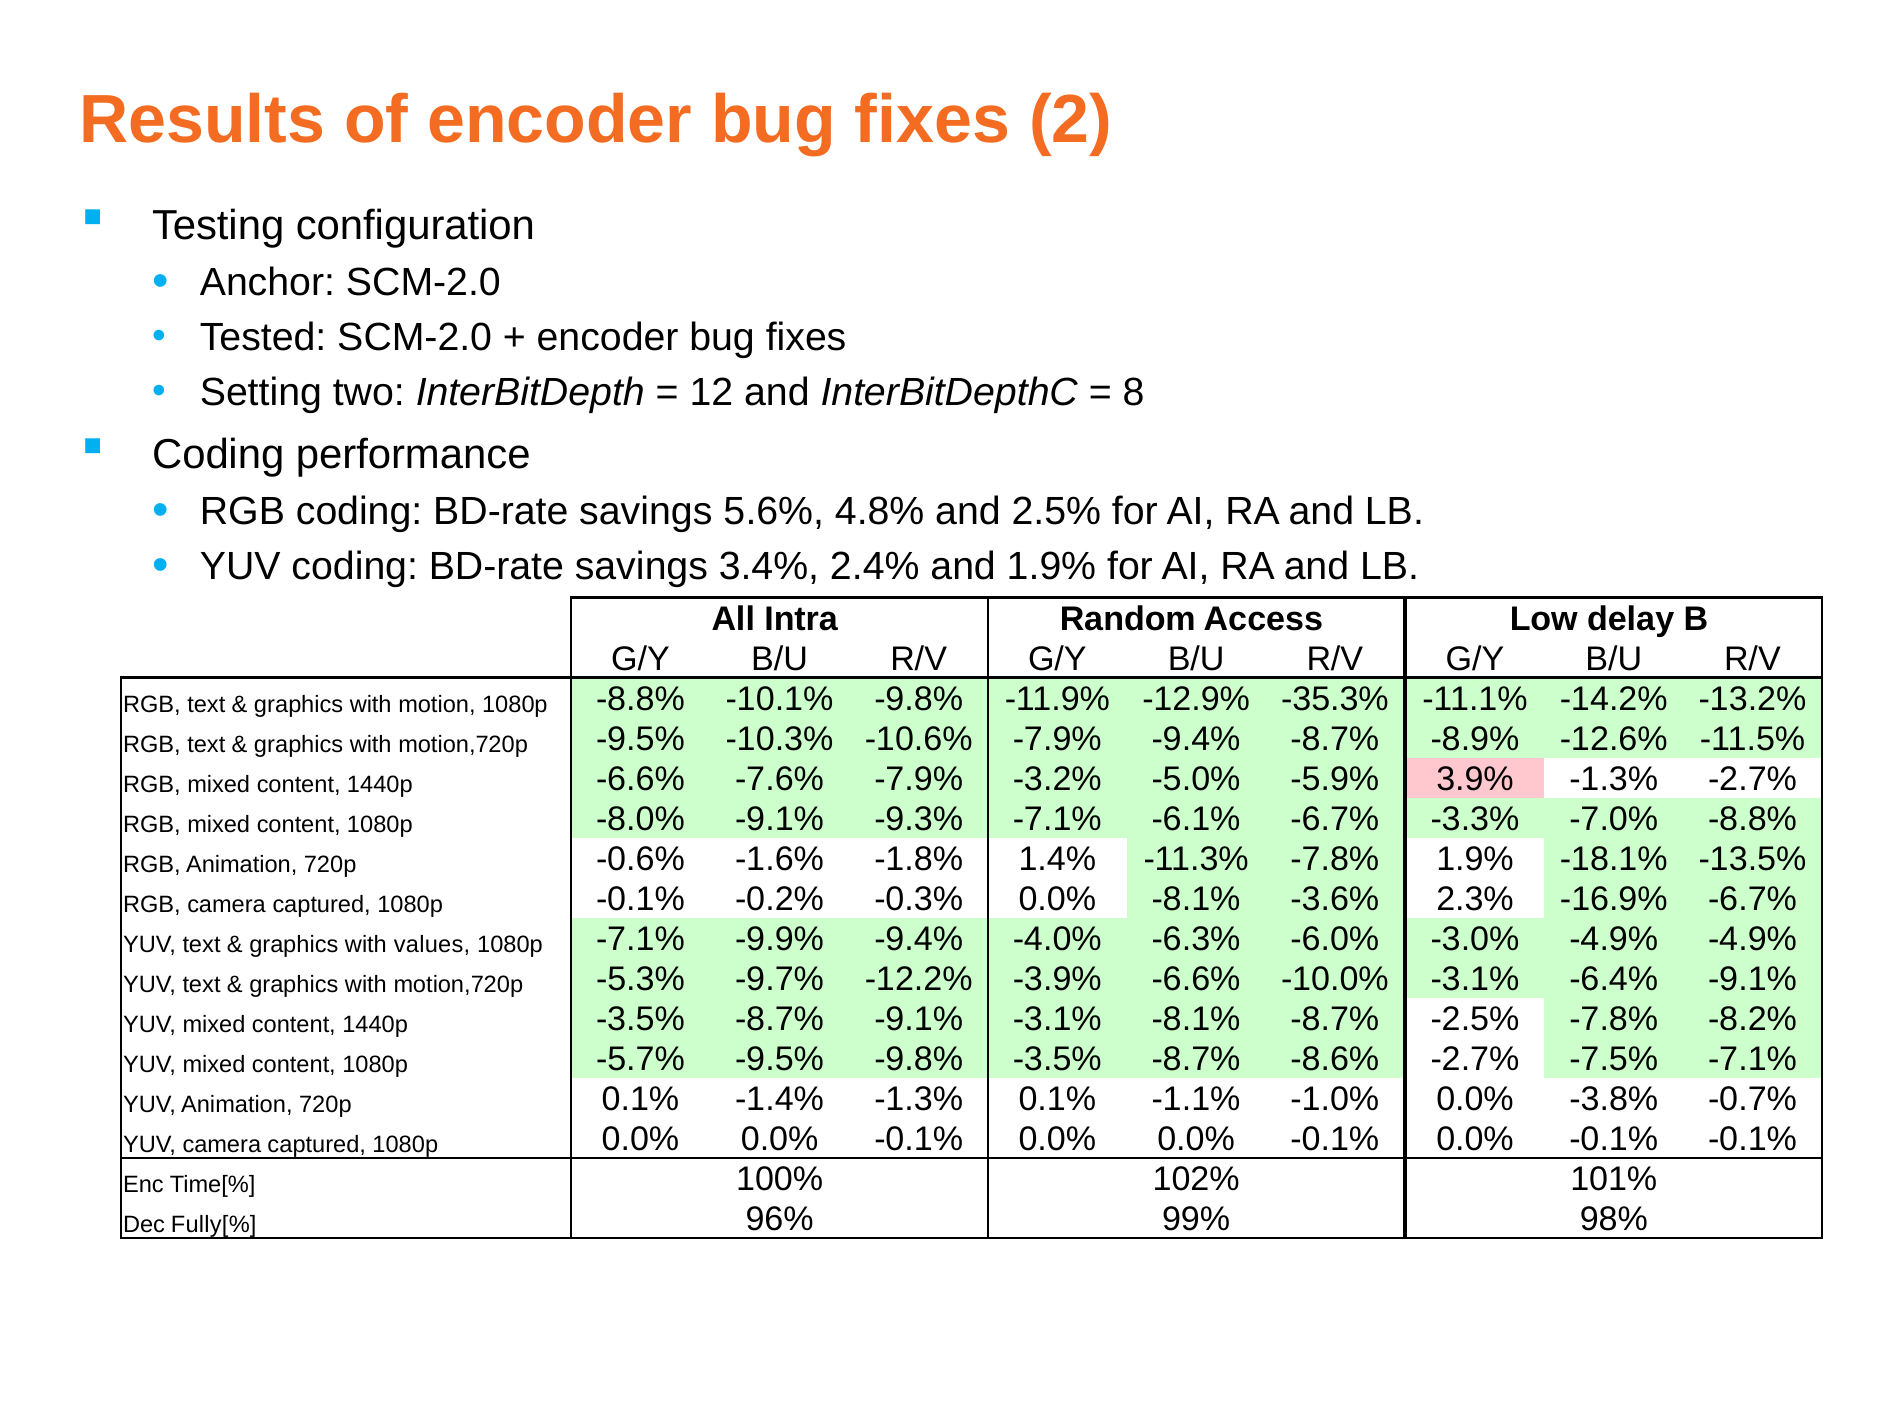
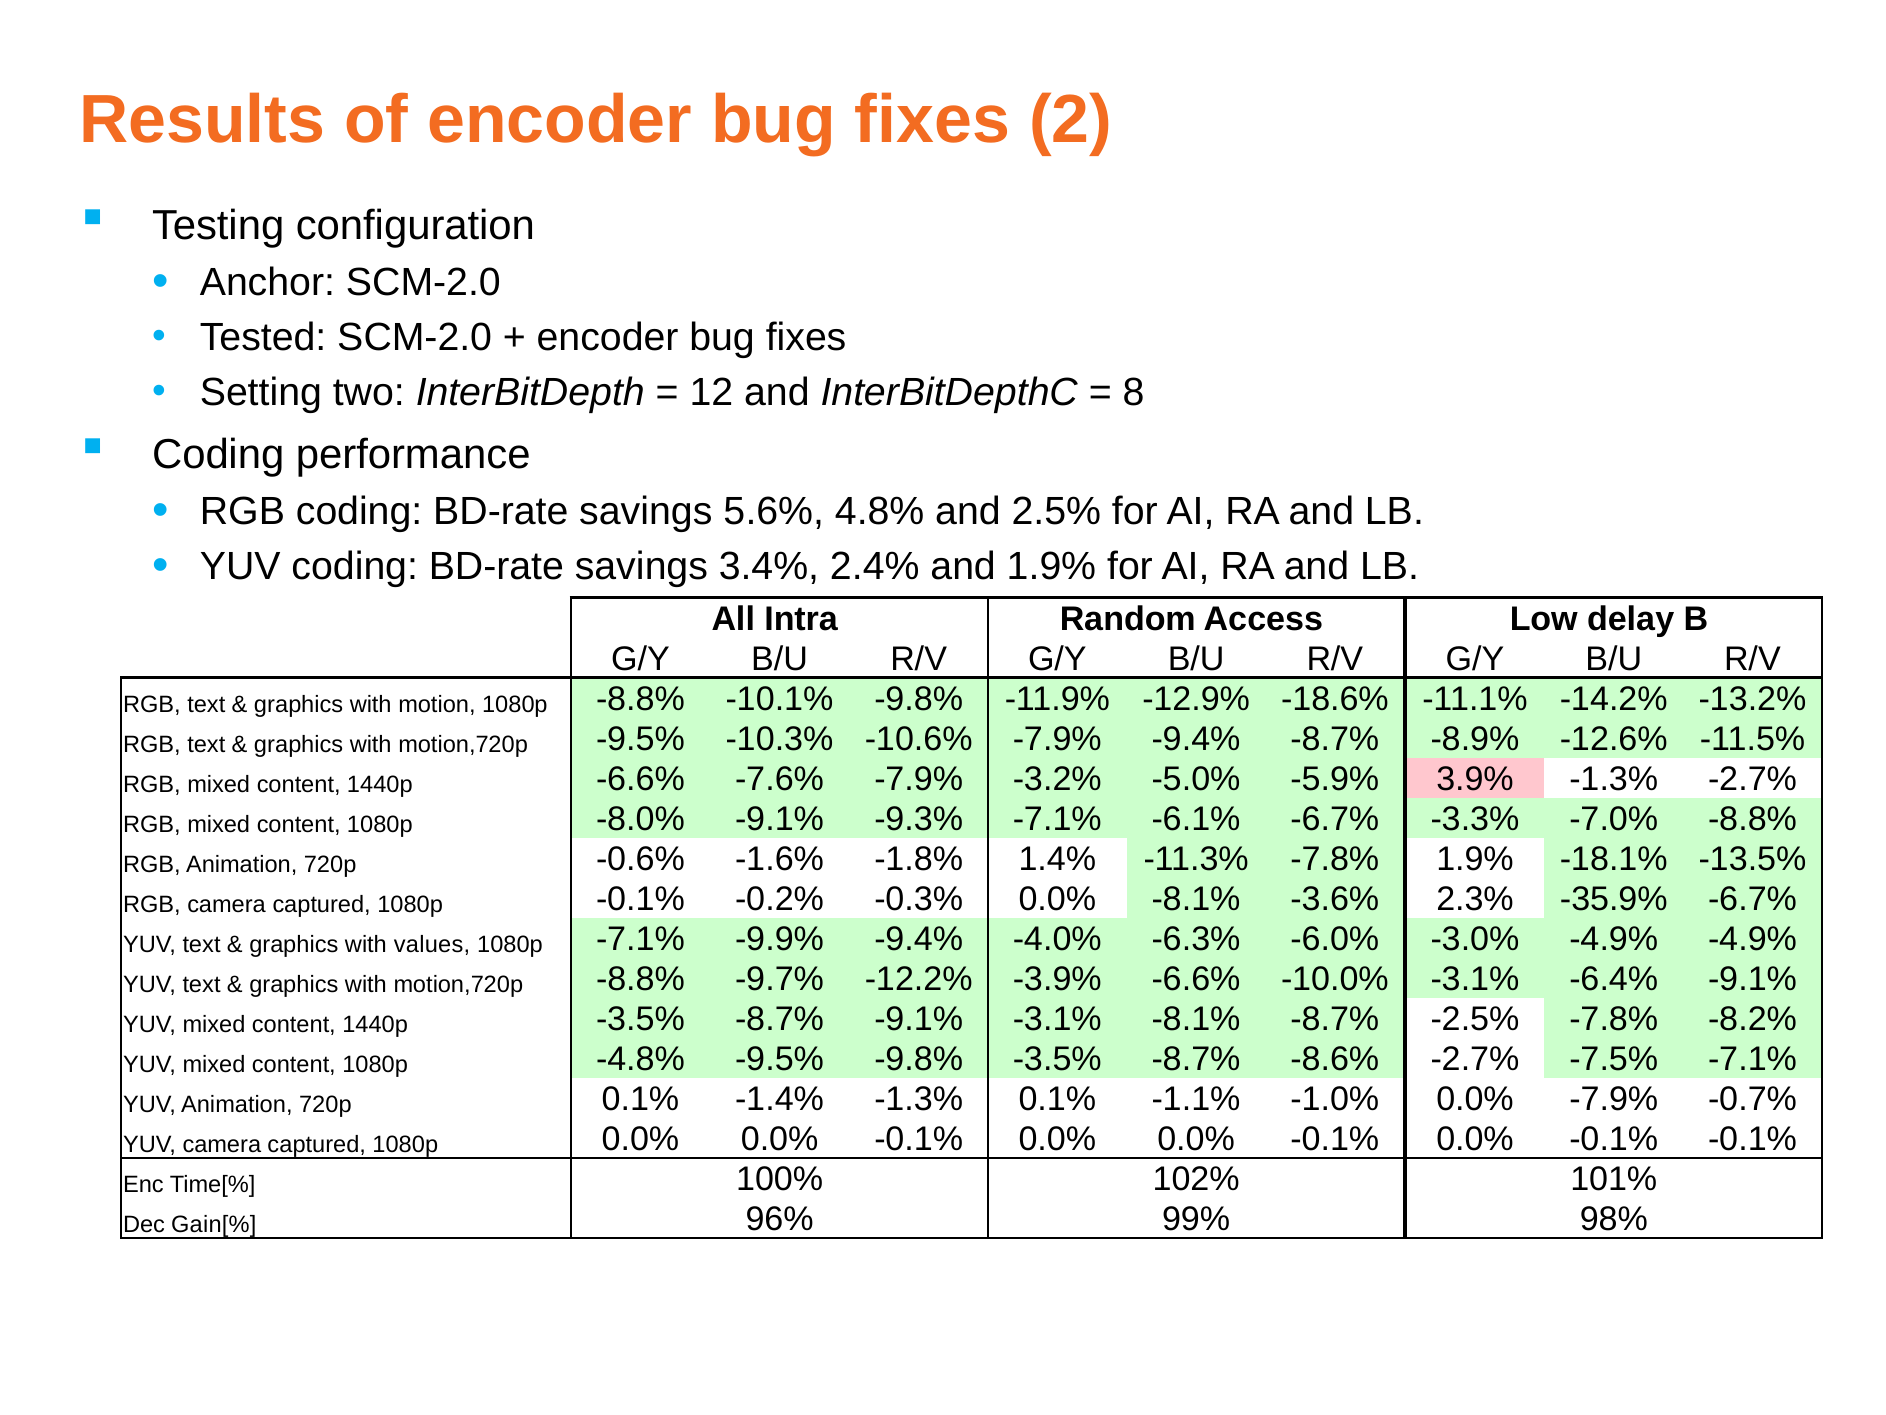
-35.3%: -35.3% -> -18.6% (1335, 699)
-16.9%: -16.9% -> -35.9% (1614, 899)
motion,720p -5.3%: -5.3% -> -8.8% (640, 979)
-5.7%: -5.7% -> -4.8% (640, 1059)
0.0% -3.8%: -3.8% -> -7.9% (1614, 1099)
Fully[%: Fully[% -> Gain[% (214, 1225)
